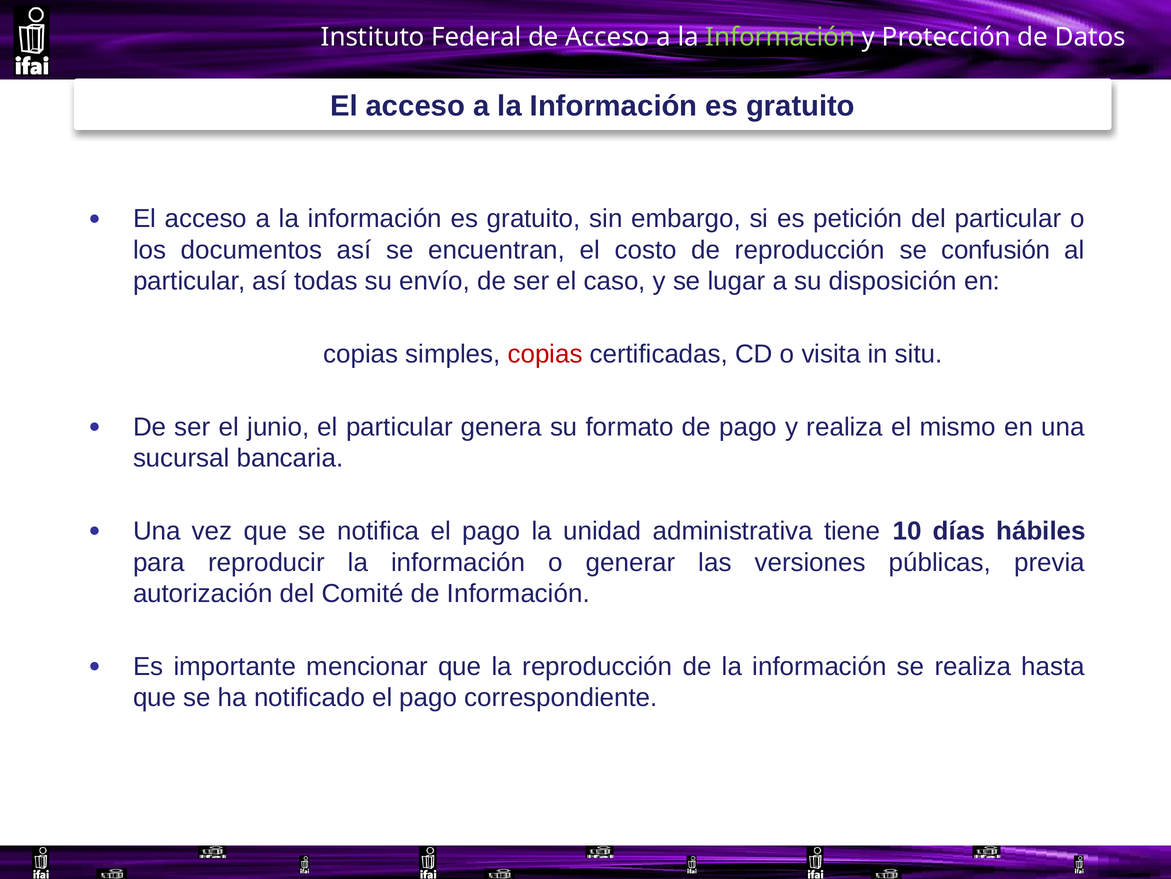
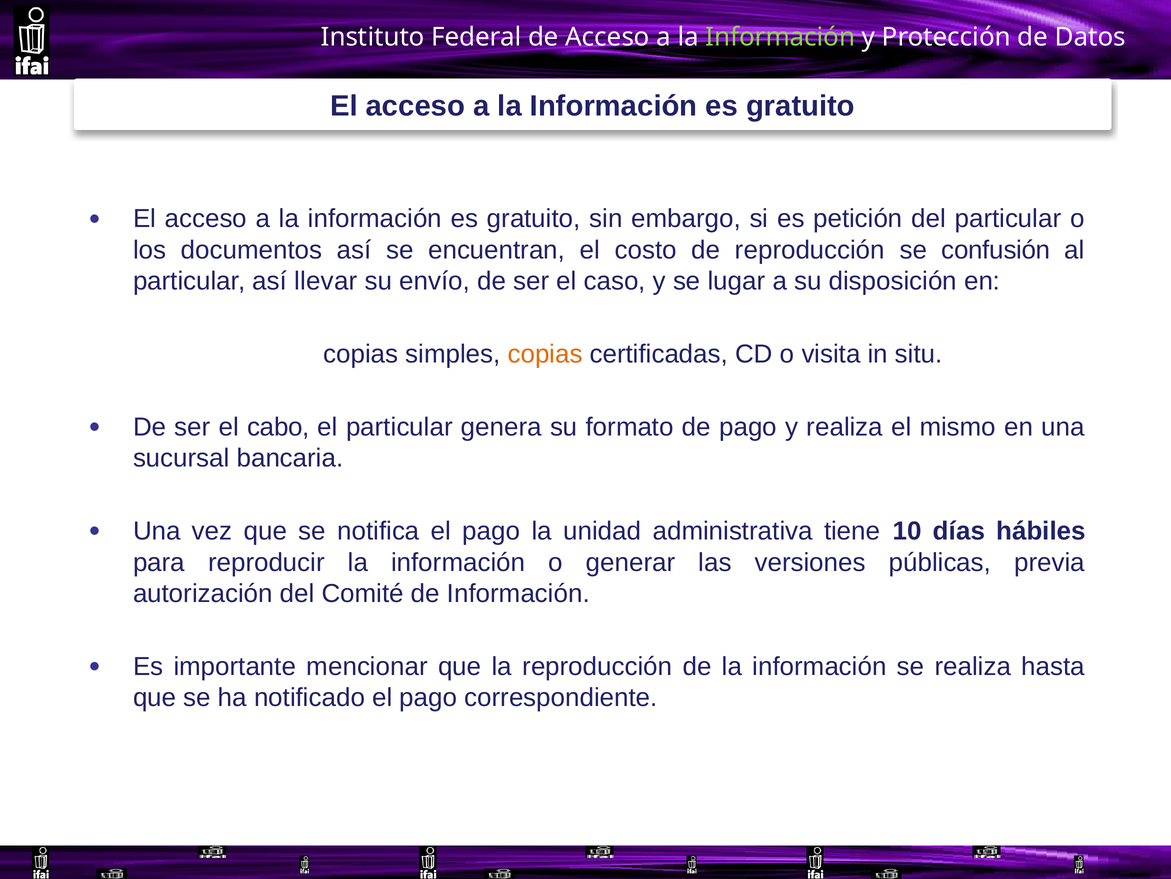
todas: todas -> llevar (326, 281)
copias colour: red -> orange (545, 354)
junio: junio -> cabo (278, 427)
